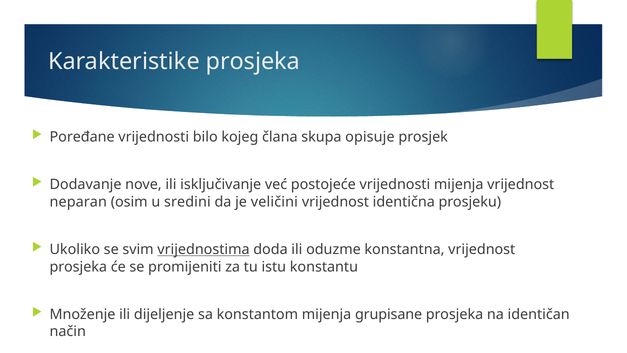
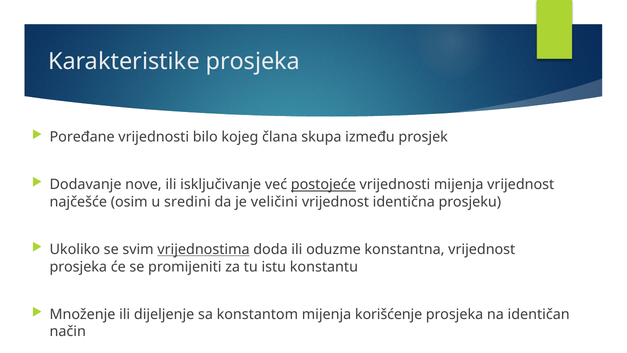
opisuje: opisuje -> između (370, 137)
postojeće underline: none -> present (323, 185)
neparan: neparan -> najčešće (78, 202)
grupisane: grupisane -> korišćenje (389, 314)
